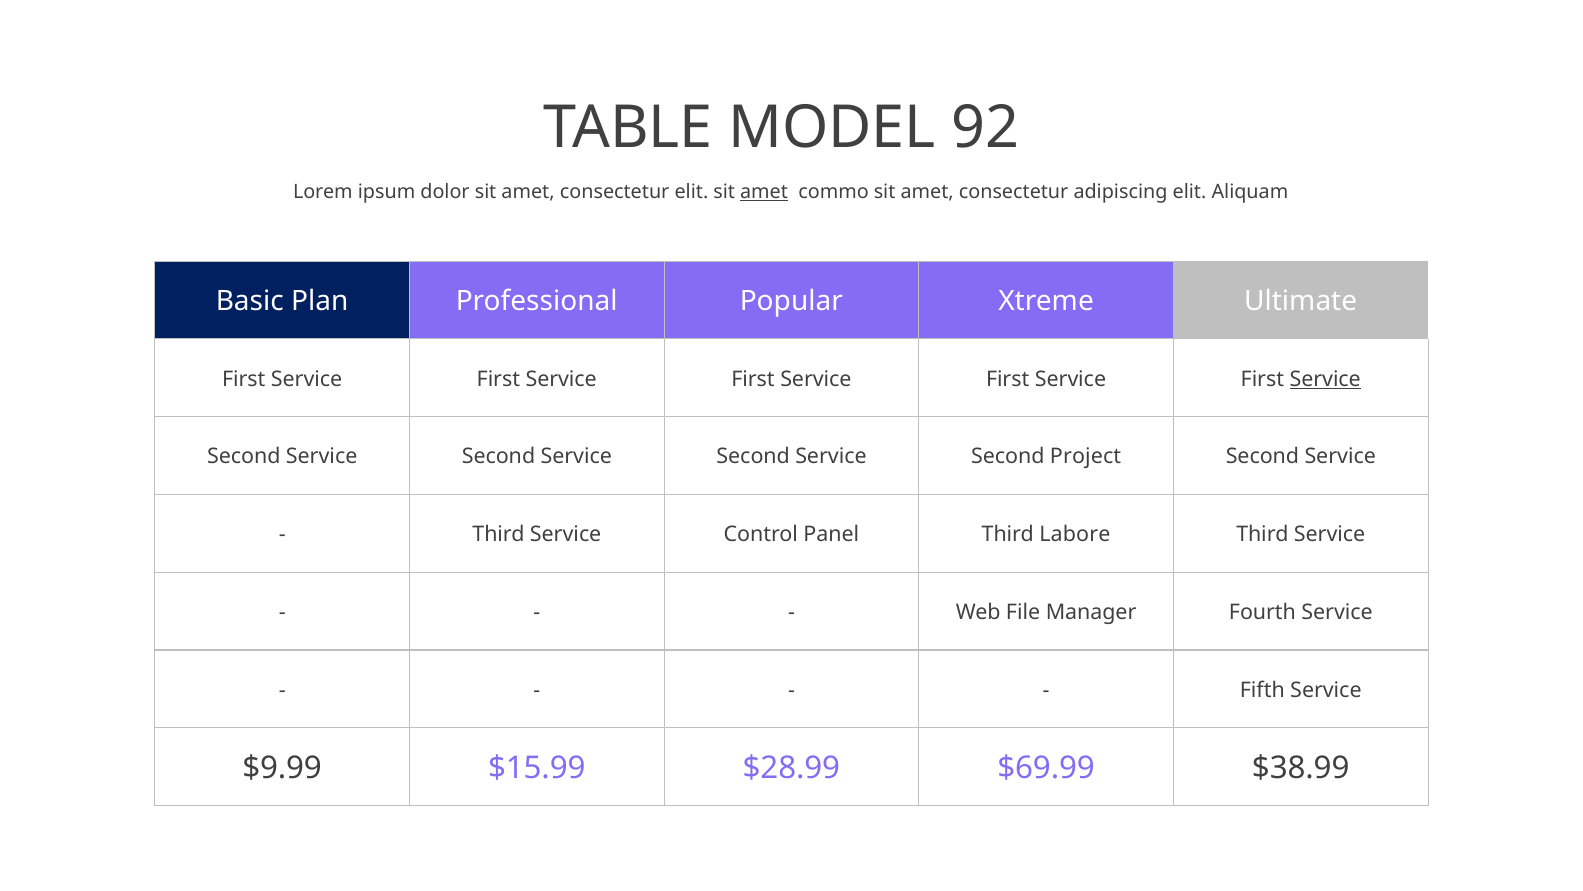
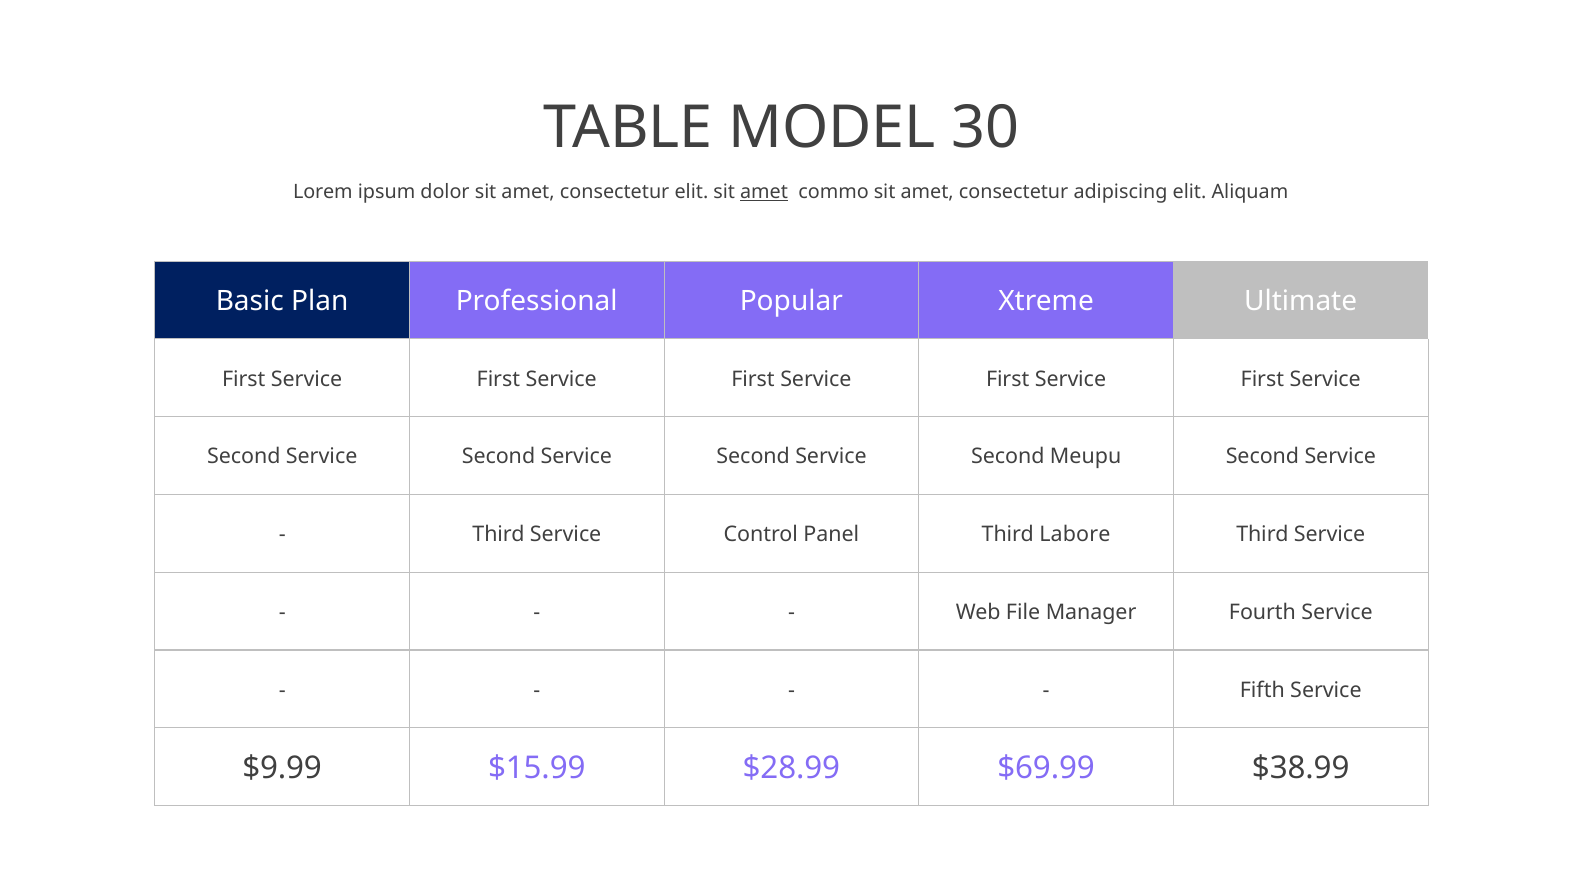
92: 92 -> 30 (985, 128)
Service underline: present -> none (1325, 379)
Project: Project -> Meupu (1086, 456)
